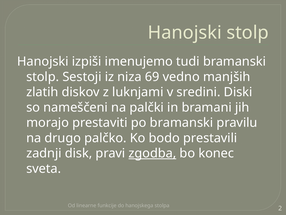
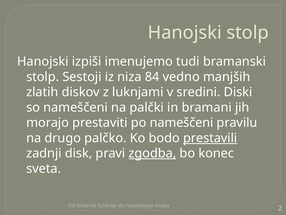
69: 69 -> 84 (152, 77)
po bramanski: bramanski -> nameščeni (182, 123)
prestavili underline: none -> present (210, 138)
